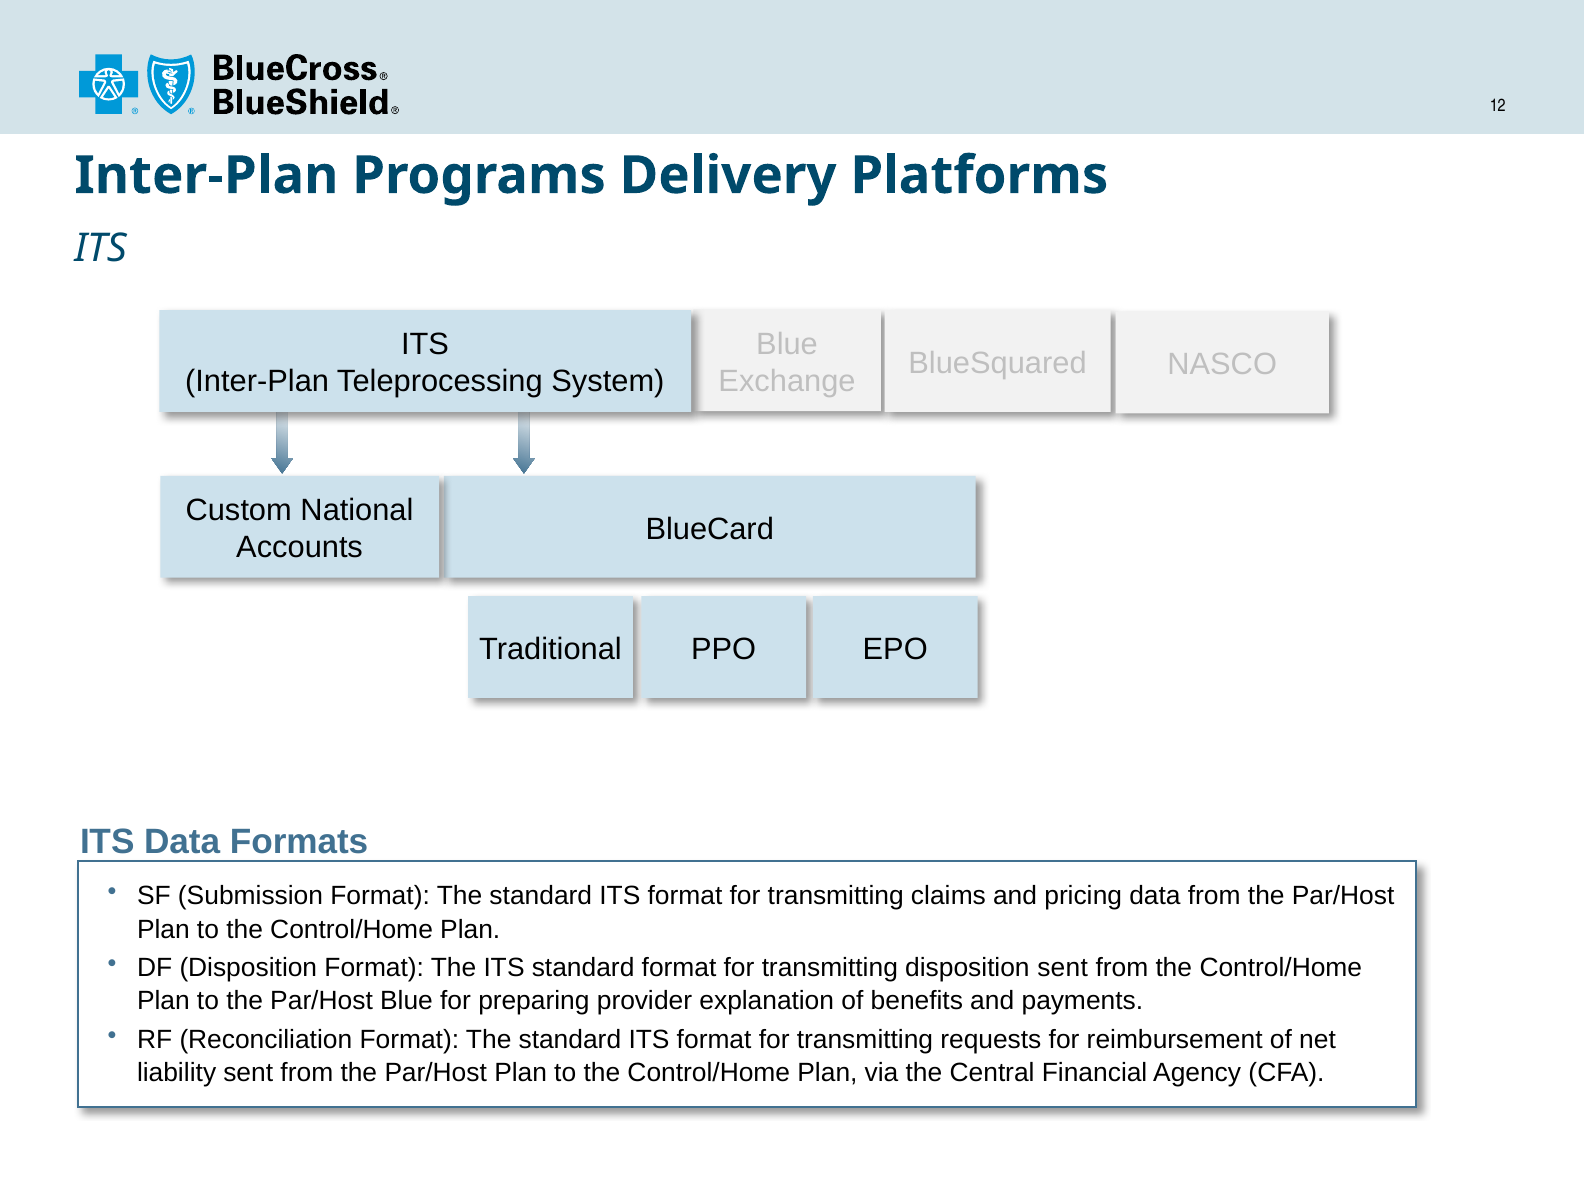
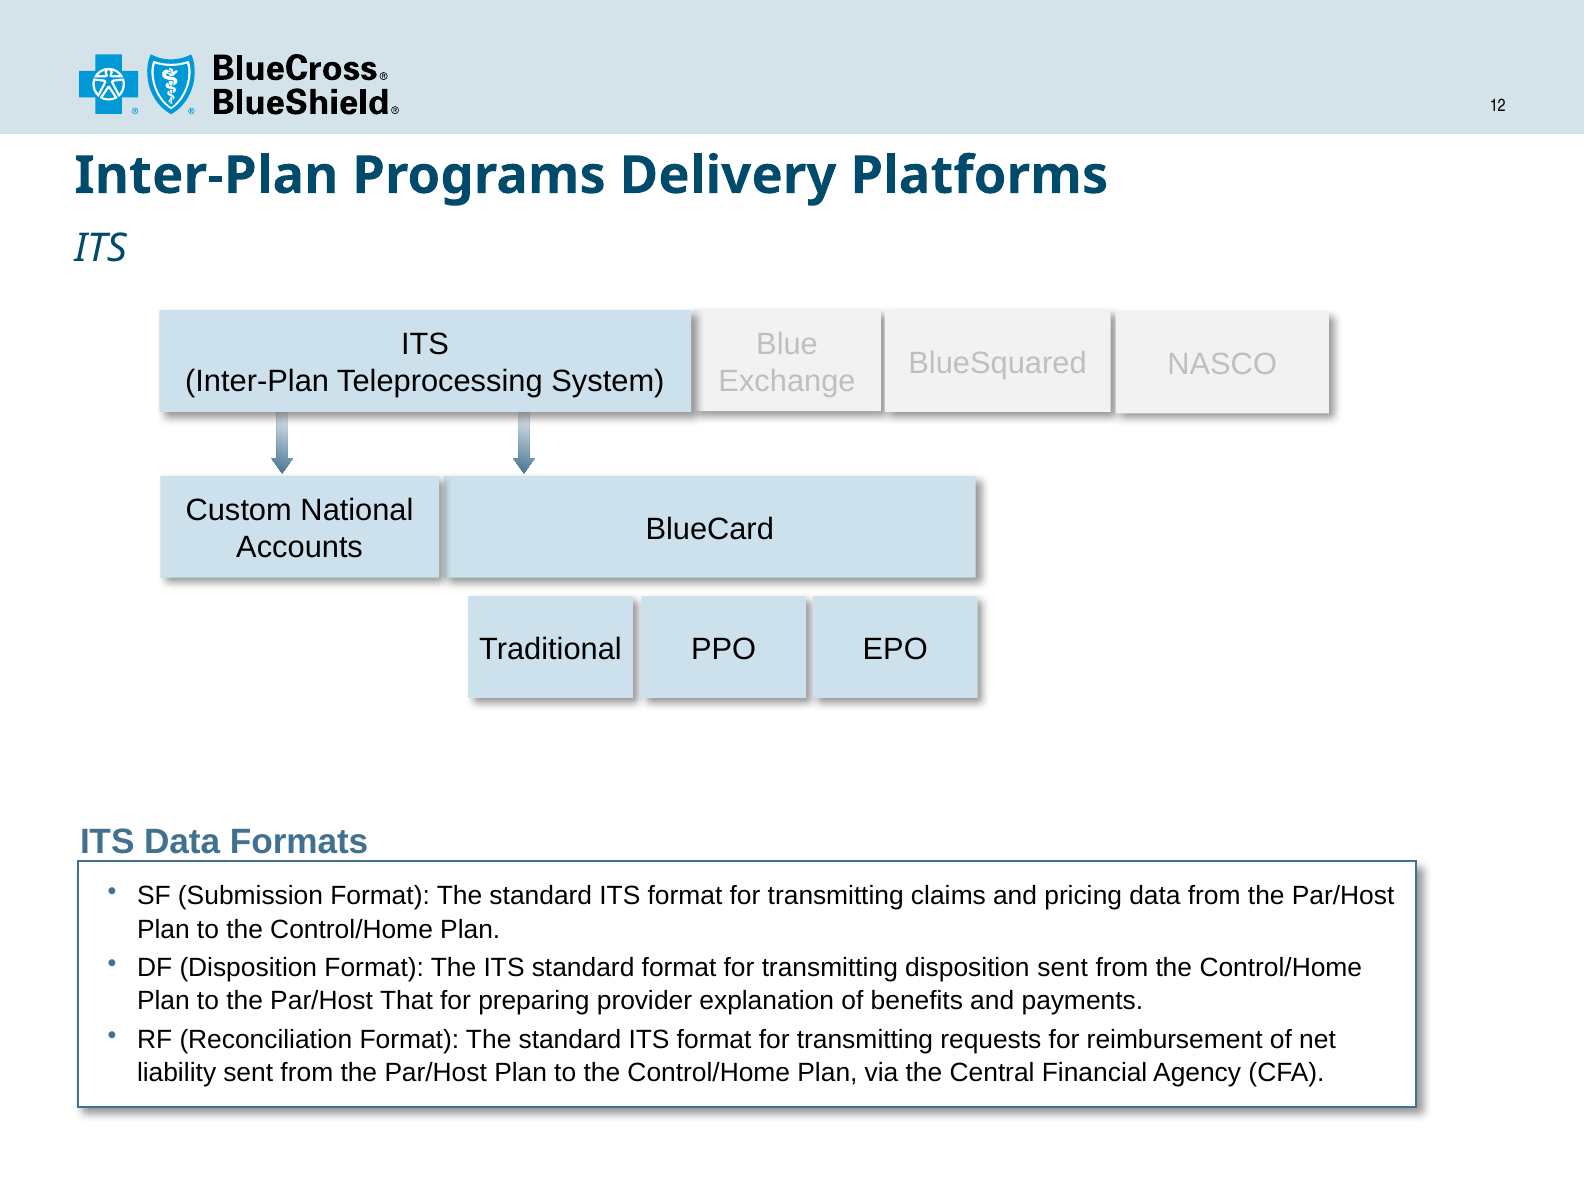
Par/Host Blue: Blue -> That (406, 1001)
